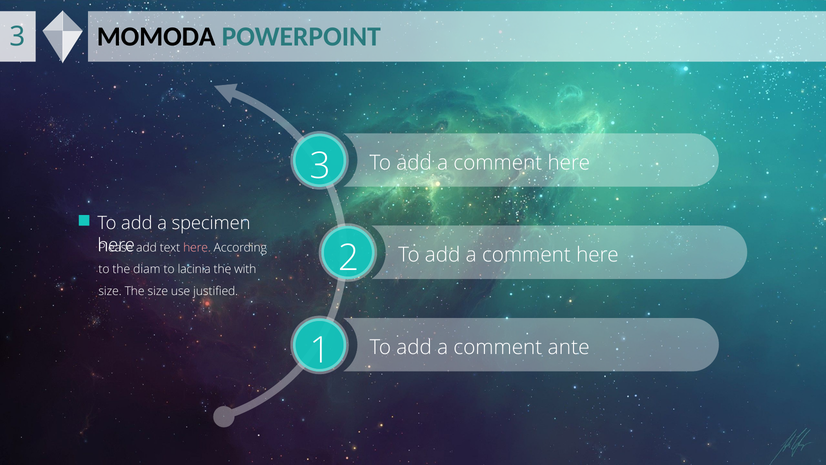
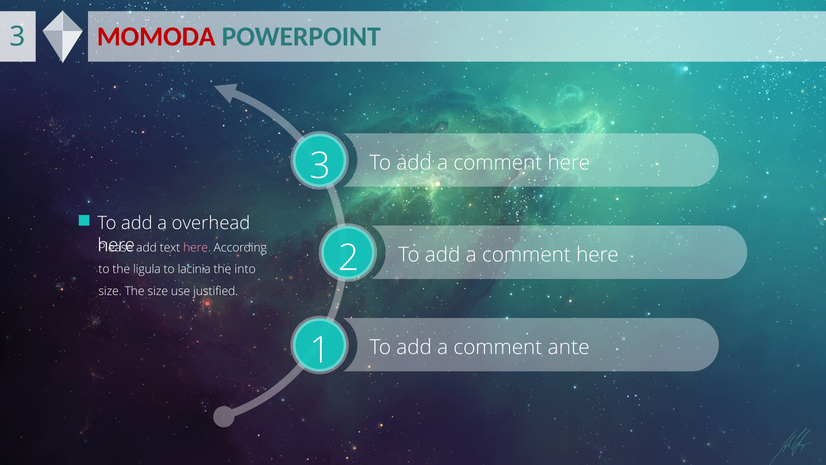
MOMODA colour: black -> red (156, 37)
specimen: specimen -> overhead (211, 223)
diam: diam -> ligula (147, 269)
with: with -> into (245, 269)
